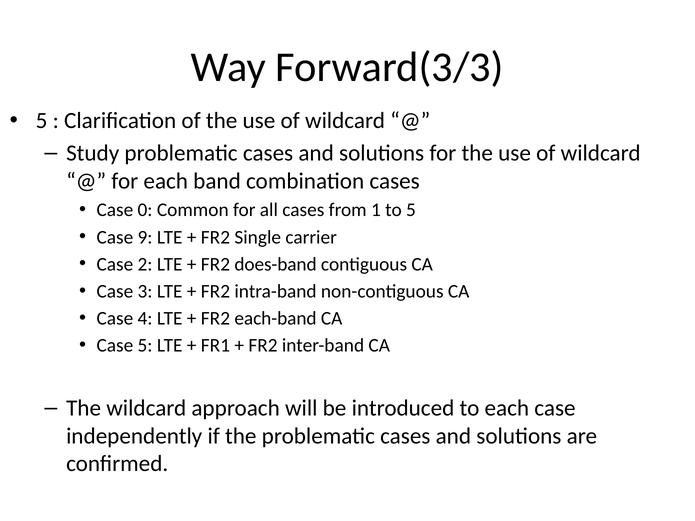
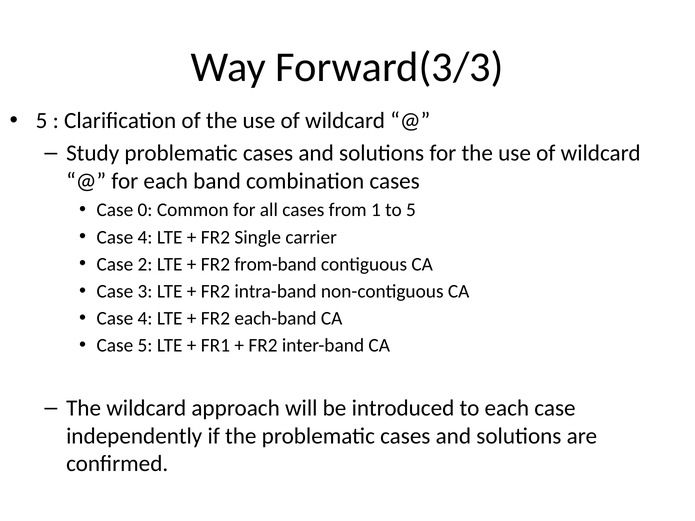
9: 9 -> 4 (145, 237)
does-band: does-band -> from-band (276, 264)
